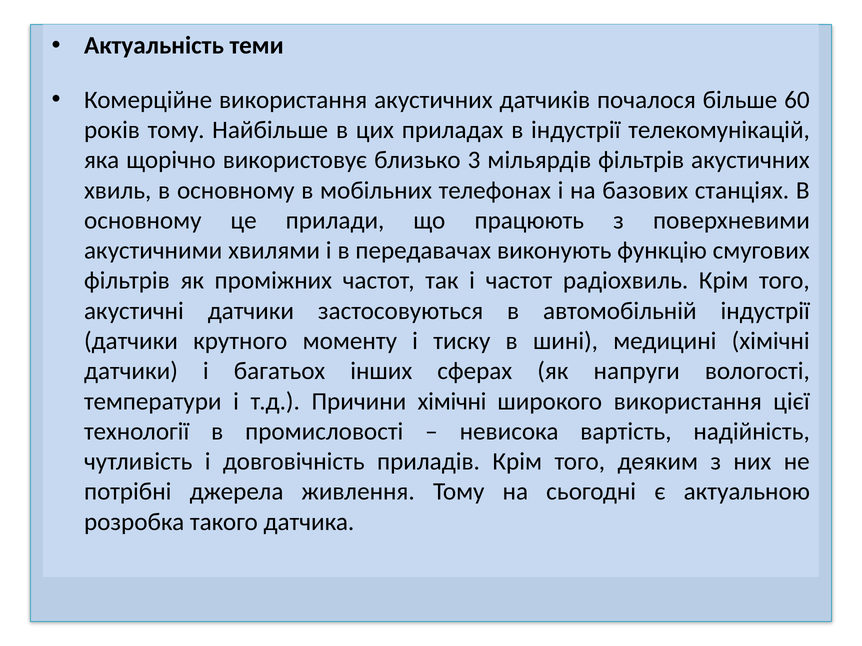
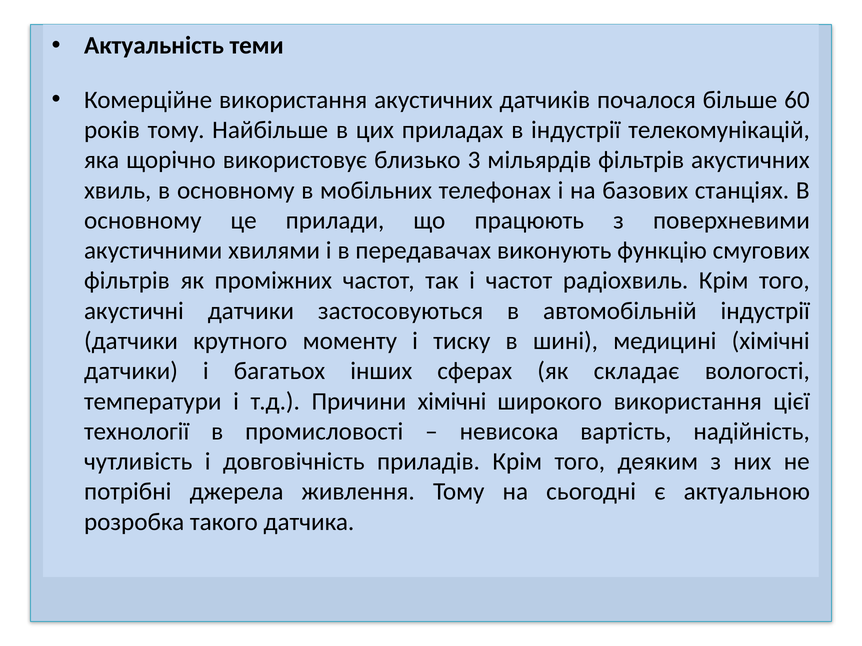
напруги: напруги -> складає (637, 371)
